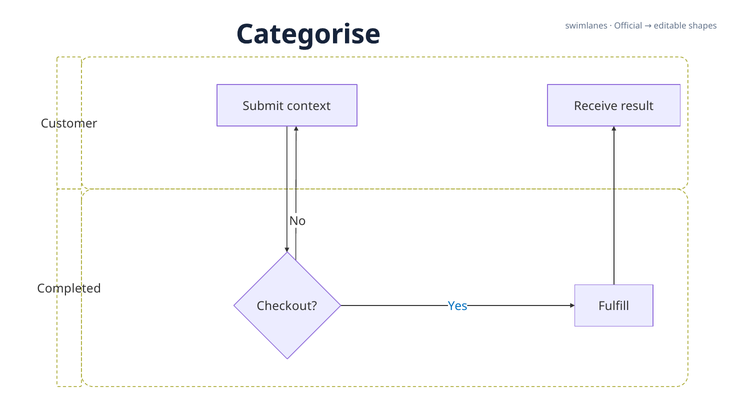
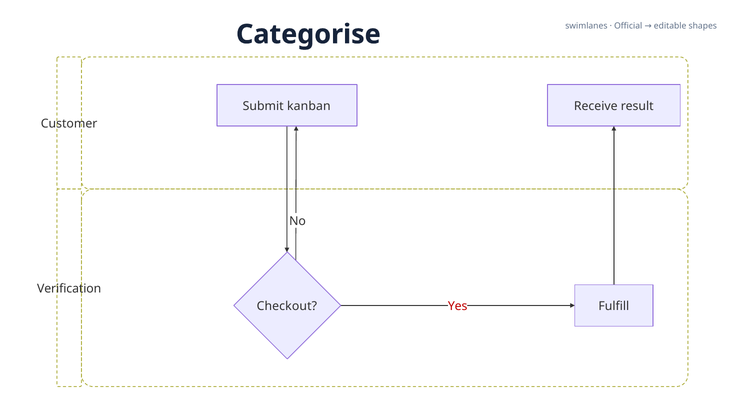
context: context -> kanban (309, 106)
Completed: Completed -> Verification (69, 289)
Yes colour: blue -> red (458, 306)
